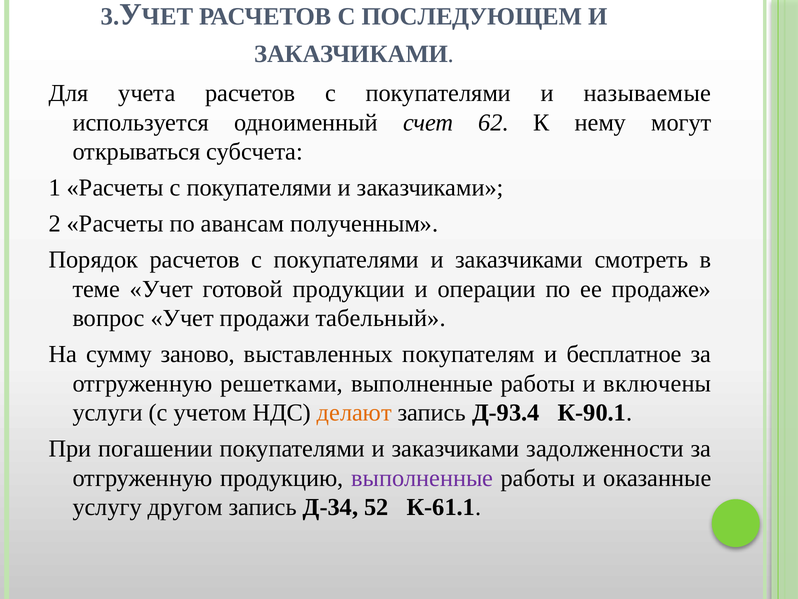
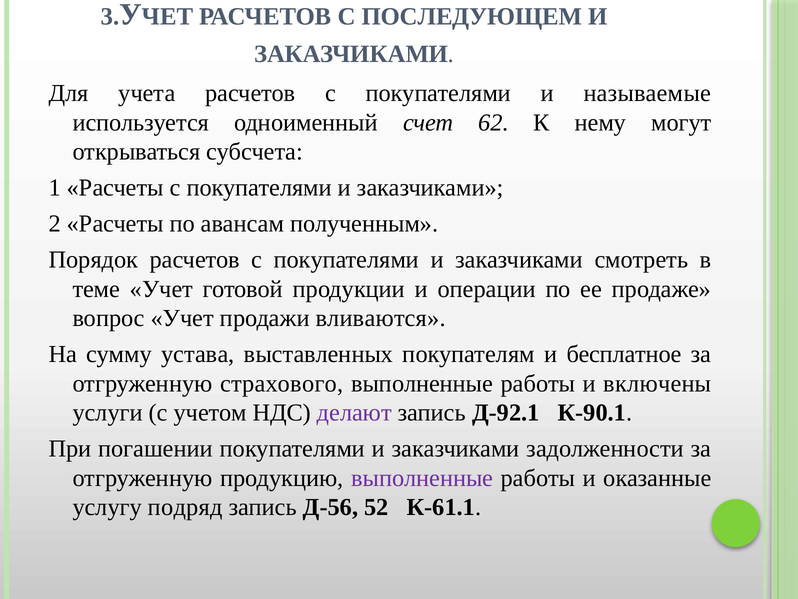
табельный: табельный -> вливаются (381, 318)
заново: заново -> устава (198, 354)
решетками: решетками -> страхового (282, 383)
делают colour: orange -> purple (354, 412)
Д-93.4: Д-93.4 -> Д-92.1 (506, 412)
другом: другом -> подряд (185, 507)
Д-34: Д-34 -> Д-56 (331, 507)
